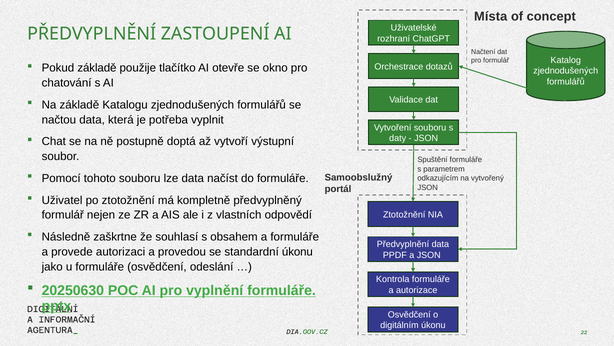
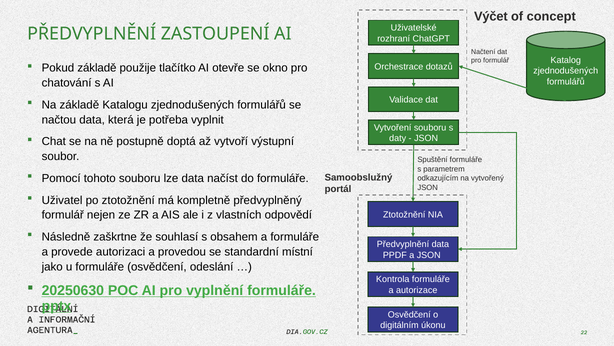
Místa: Místa -> Výčet (491, 16)
standardní úkonu: úkonu -> místní (297, 251)
